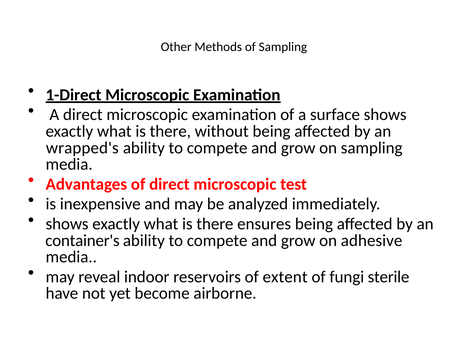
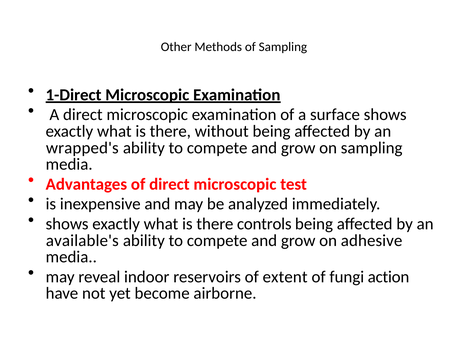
ensures: ensures -> controls (264, 224)
container's: container's -> available's (82, 240)
sterile: sterile -> action (389, 277)
